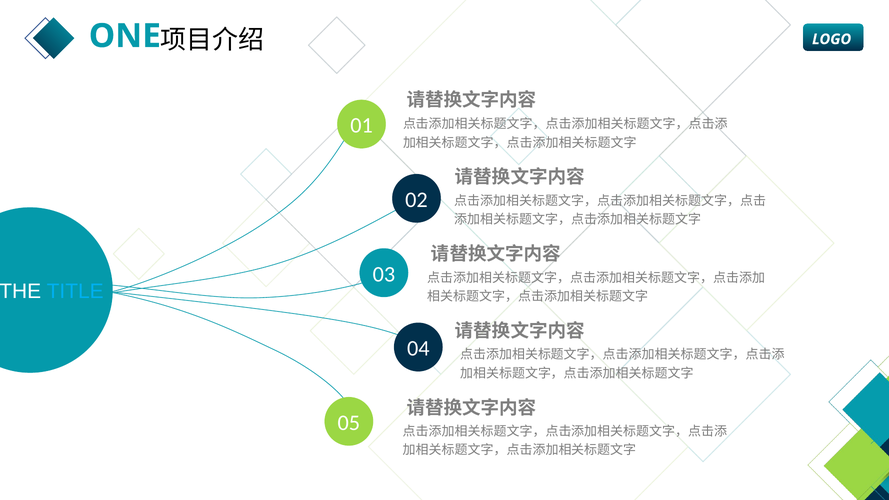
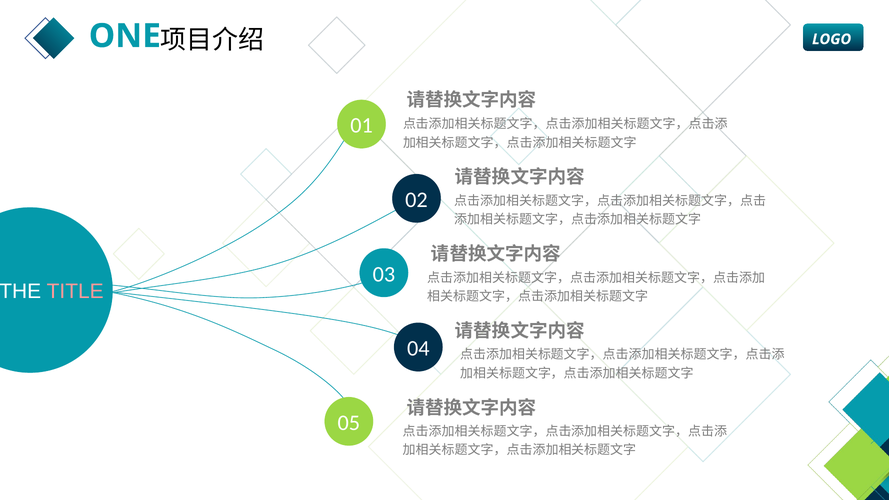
TITLE colour: light blue -> pink (75, 292)
